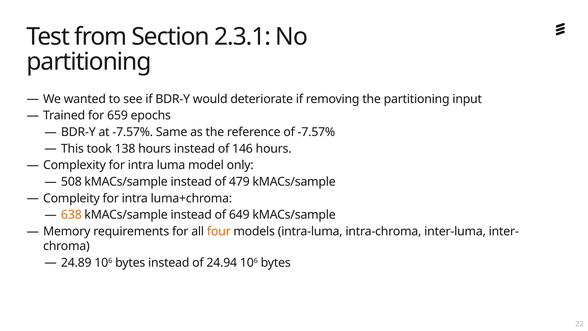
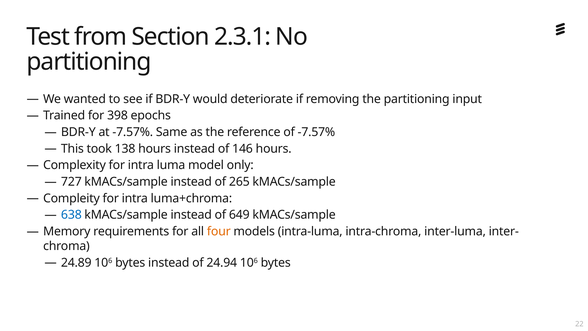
659: 659 -> 398 (118, 115)
508: 508 -> 727 (71, 182)
479: 479 -> 265 (239, 182)
638 colour: orange -> blue (71, 215)
